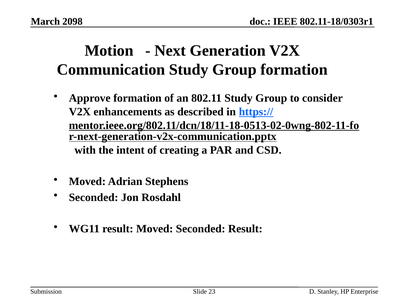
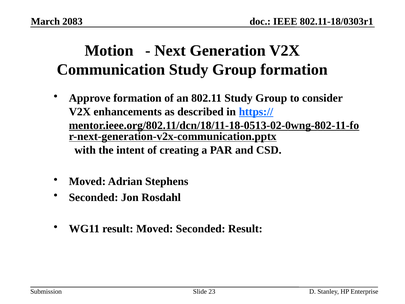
2098: 2098 -> 2083 (72, 22)
